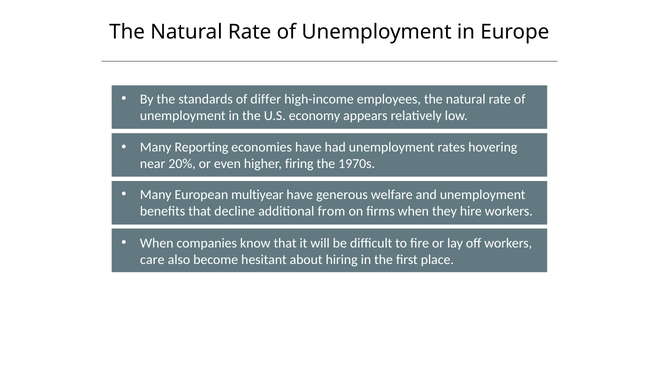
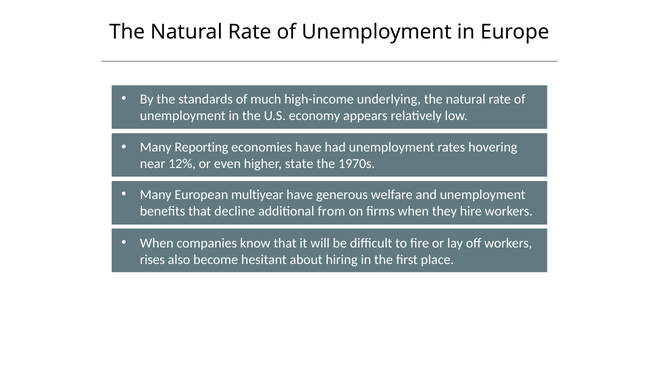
differ: differ -> much (266, 99)
employees: employees -> underlying (389, 99)
20%: 20% -> 12% (182, 164)
firing: firing -> state (299, 164)
care: care -> rises (152, 260)
